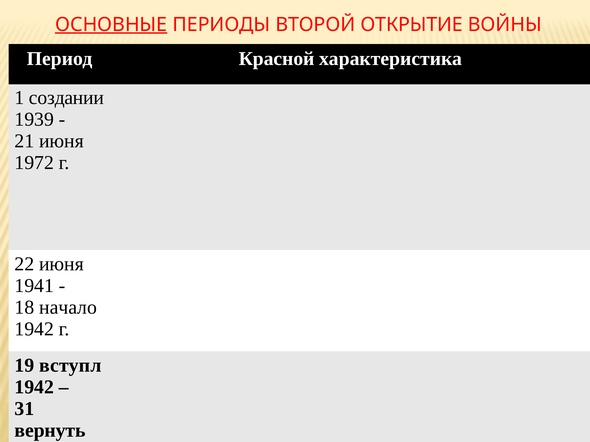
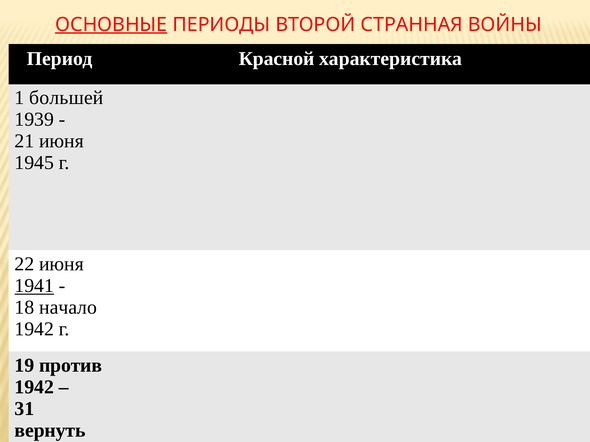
ОТКРЫТИЕ: ОТКРЫТИЕ -> СТРАННАЯ (412, 25)
создании: создании -> большей (66, 98)
1972: 1972 -> 1945 (34, 163)
1941 underline: none -> present (34, 286)
вступл: вступл -> против (71, 366)
